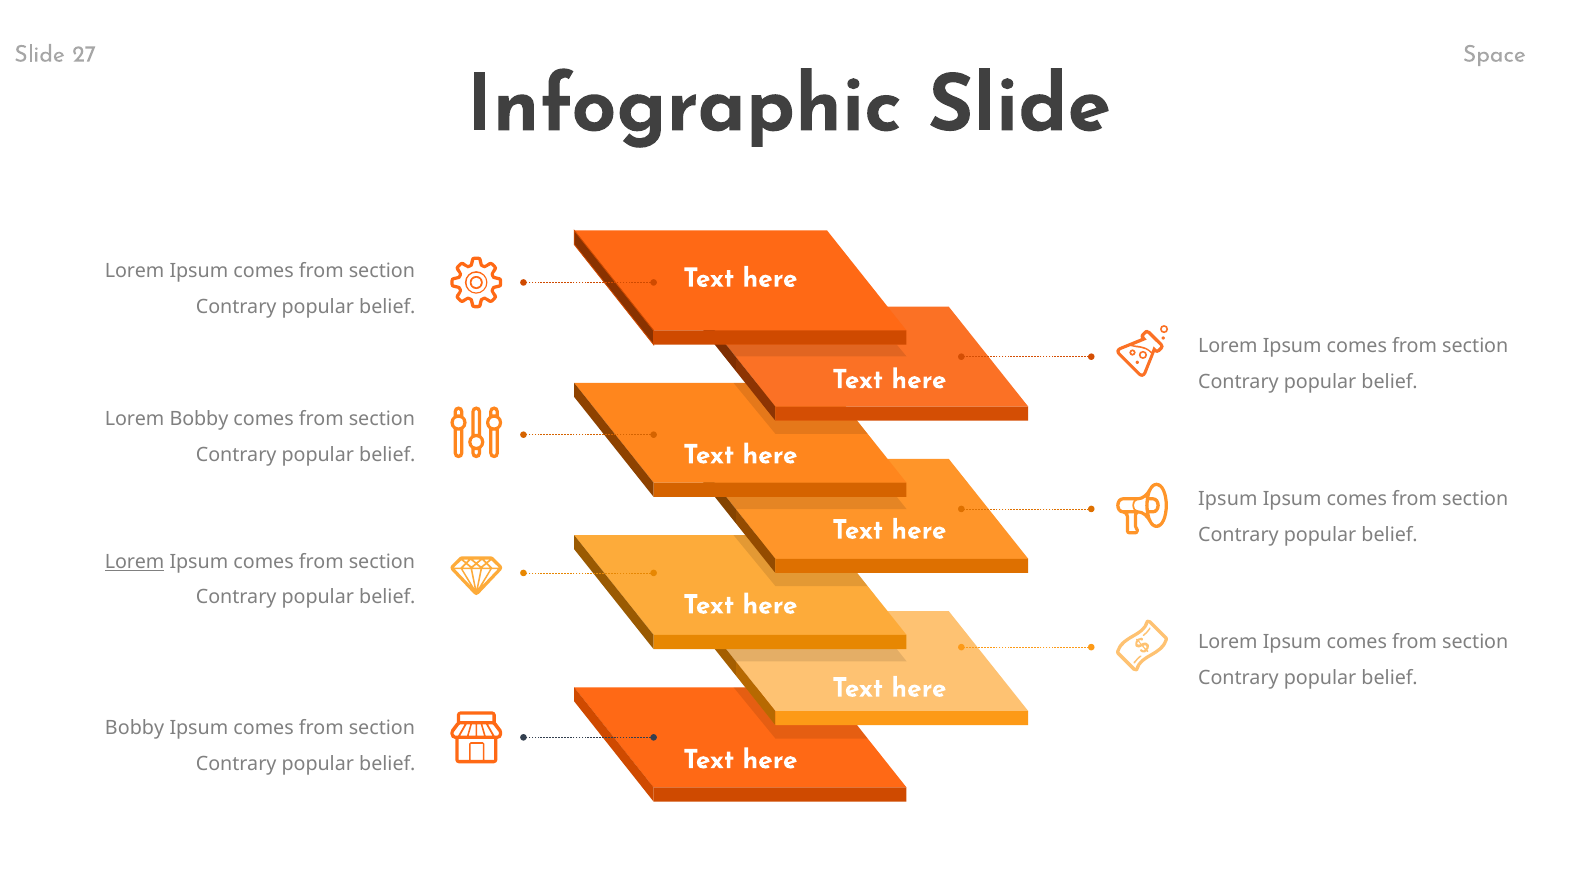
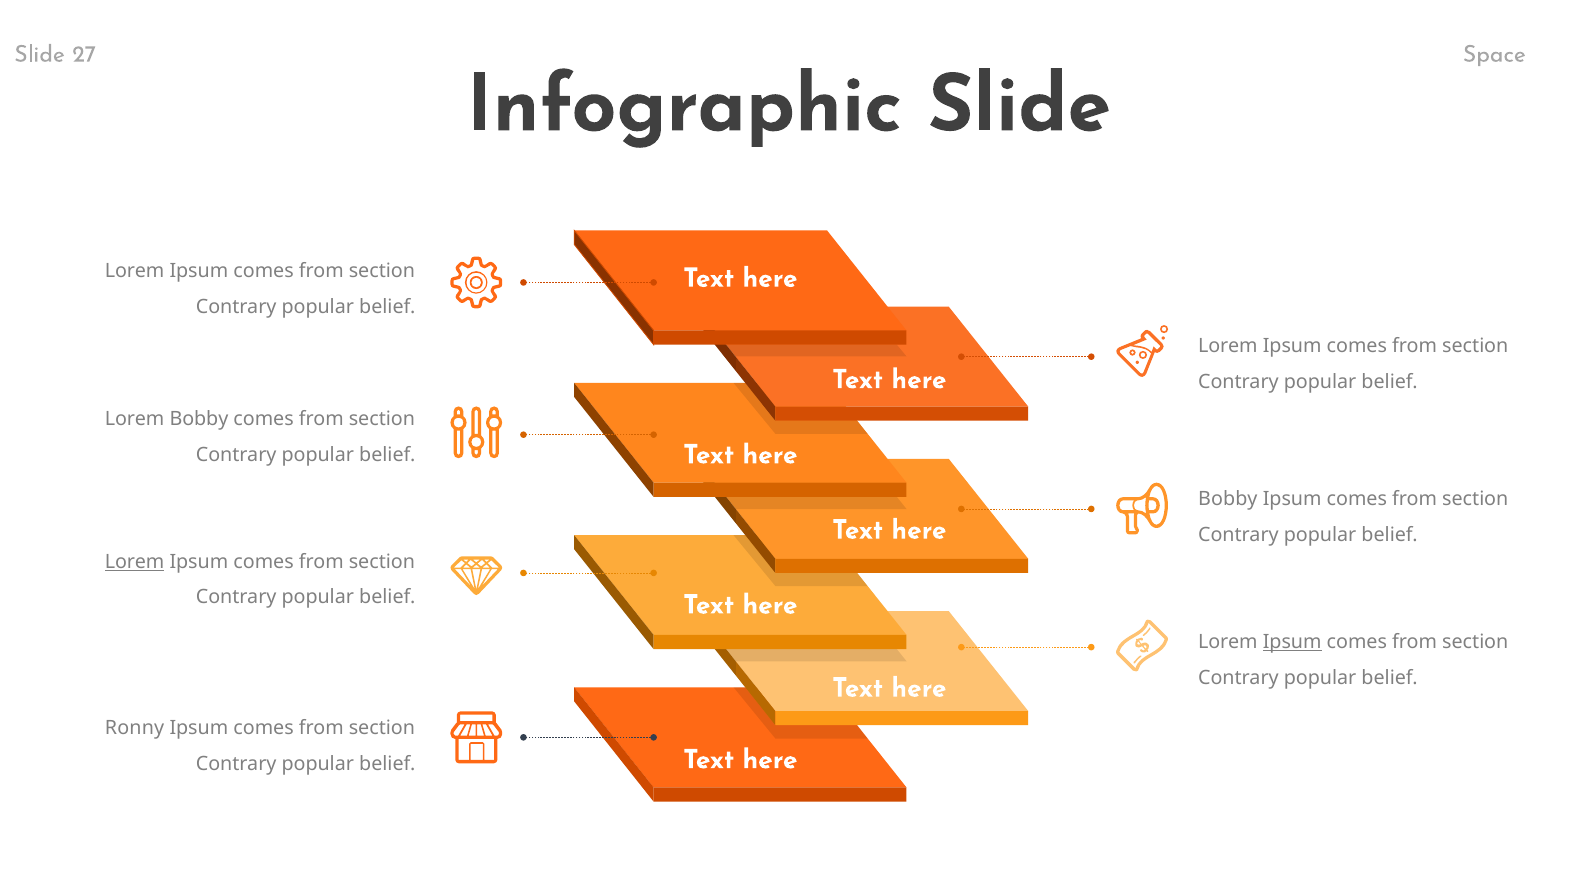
Ipsum: Ipsum -> Bobby (1228, 499)
Ipsum underline: none -> present (1292, 642)
Bobby: Bobby -> Ronny (135, 728)
